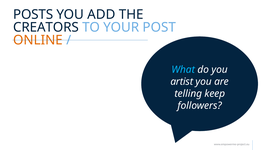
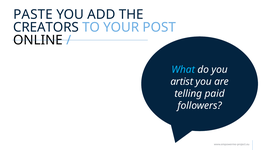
POSTS: POSTS -> PASTE (33, 15)
ONLINE colour: orange -> black (38, 40)
keep: keep -> paid (215, 94)
